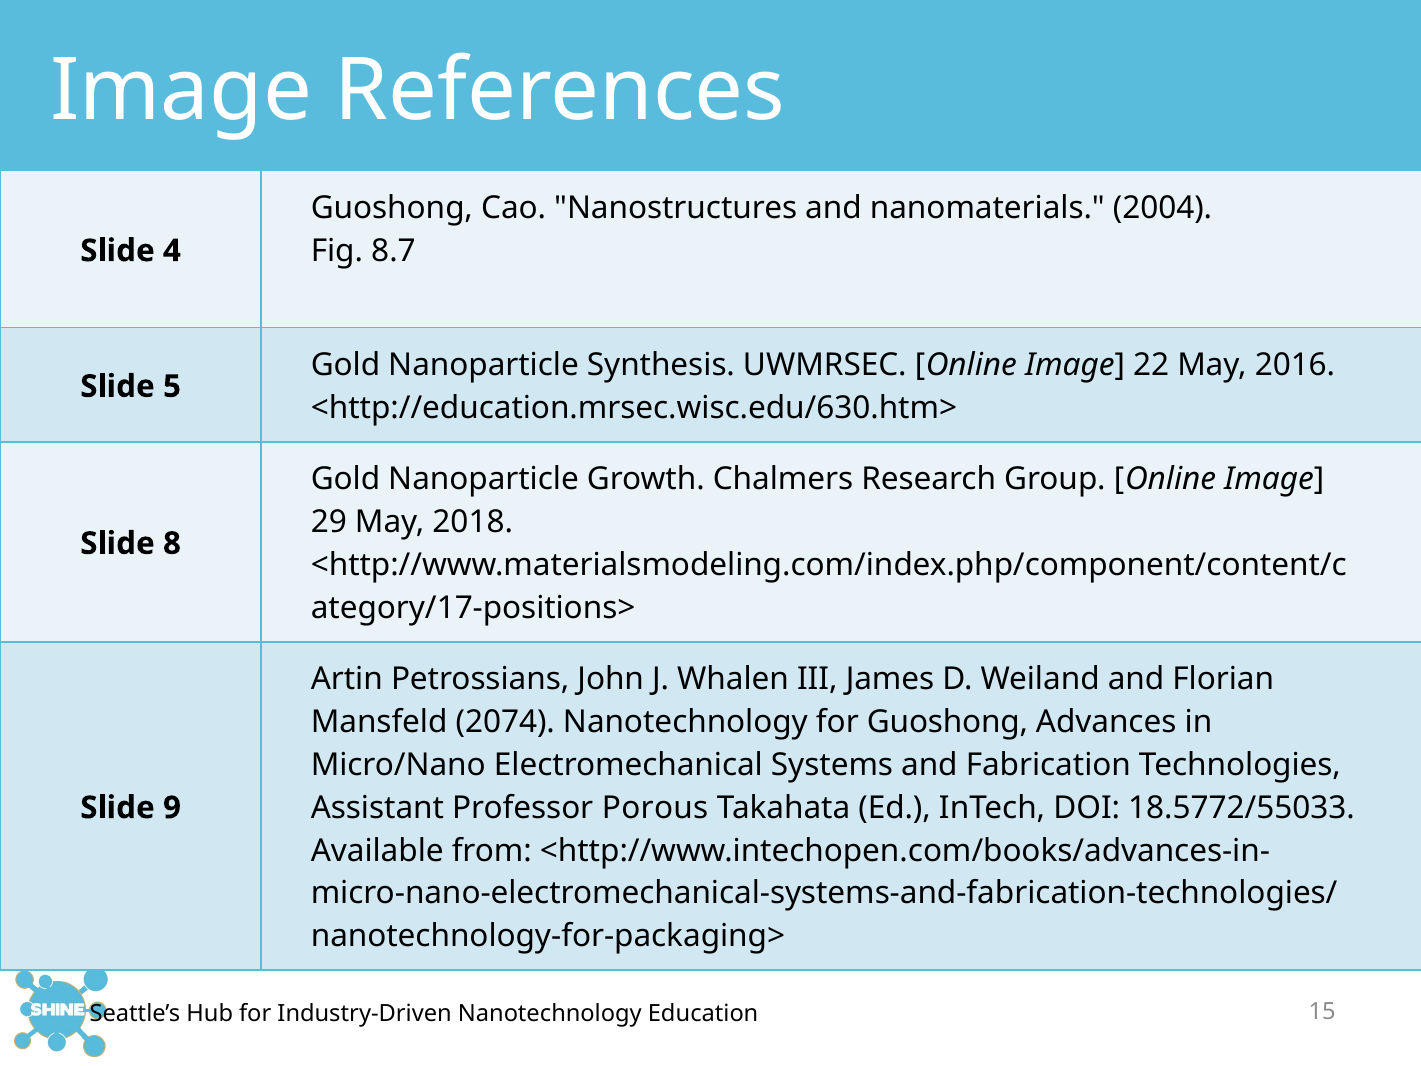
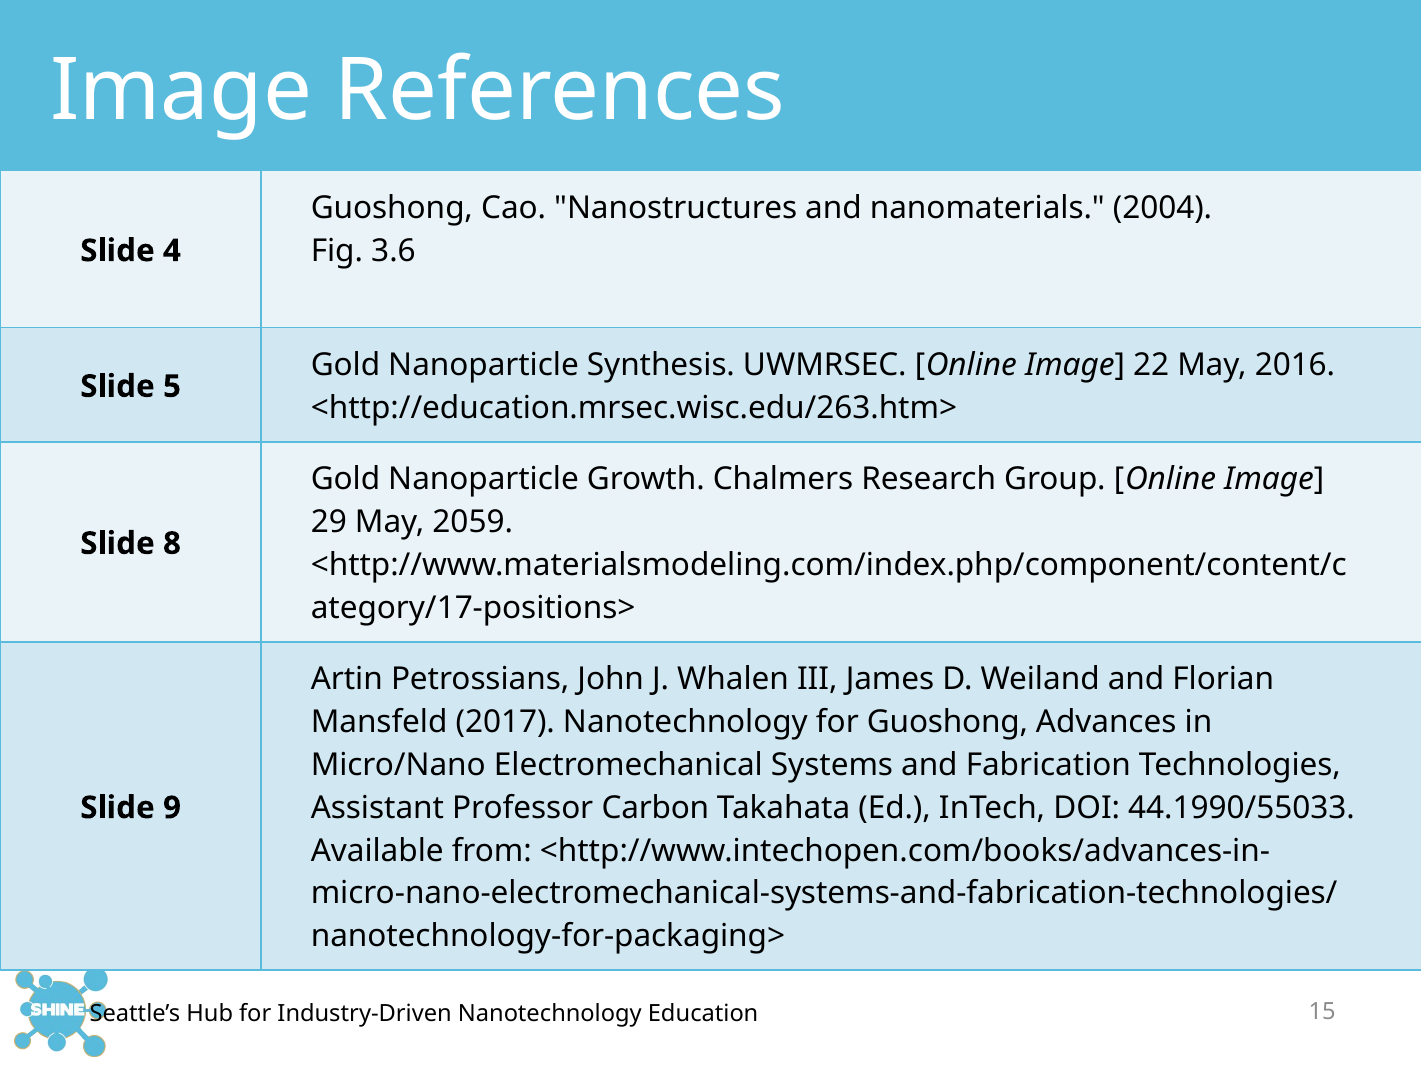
8.7: 8.7 -> 3.6 (393, 251)
<http://education.mrsec.wisc.edu/630.htm>: <http://education.mrsec.wisc.edu/630.htm> -> <http://education.mrsec.wisc.edu/263.htm> (634, 408)
2018: 2018 -> 2059 (473, 522)
2074: 2074 -> 2017 (505, 722)
Porous: Porous -> Carbon (655, 808)
18.5772/55033: 18.5772/55033 -> 44.1990/55033 (1241, 808)
